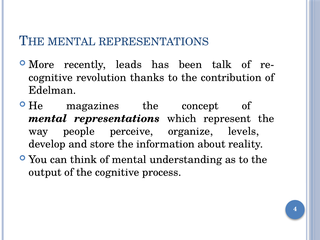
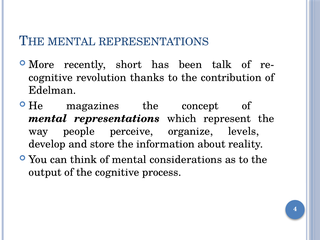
leads: leads -> short (129, 65)
understanding: understanding -> considerations (186, 160)
